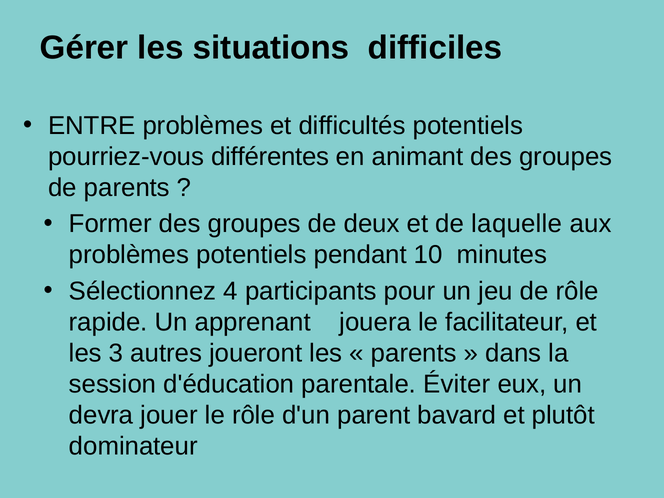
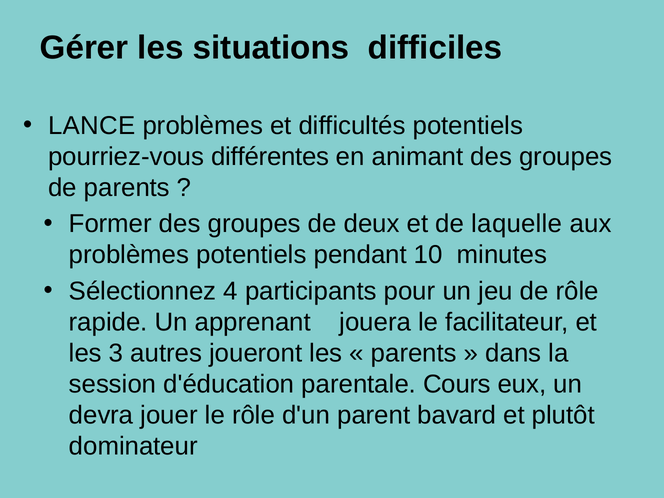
ENTRE: ENTRE -> LANCE (92, 126)
Éviter: Éviter -> Cours (457, 384)
